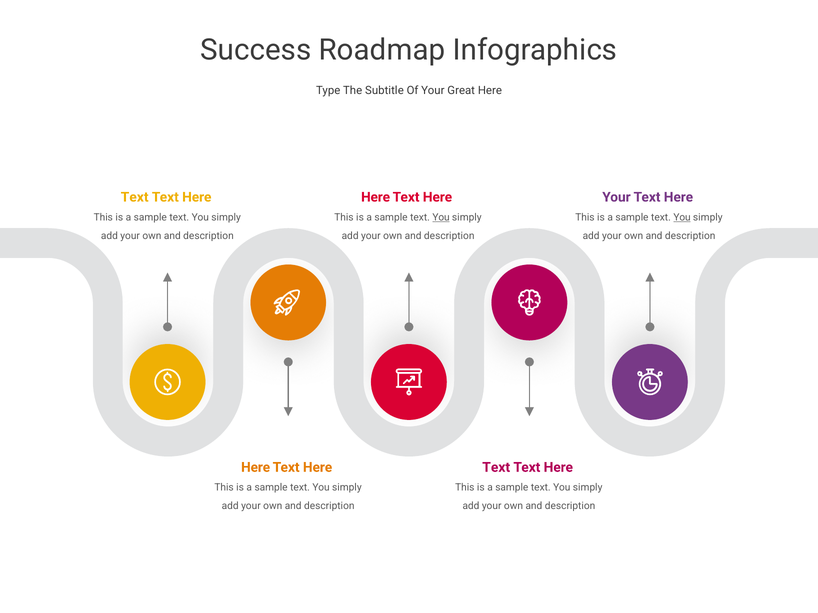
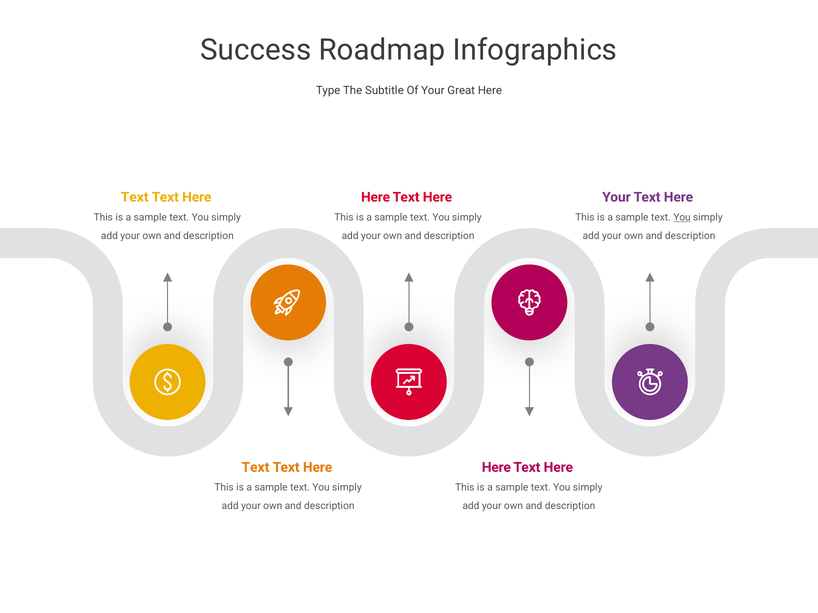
You underline: present -> none (441, 218)
Here: Here -> Text (255, 468)
Text: Text -> Here (496, 468)
